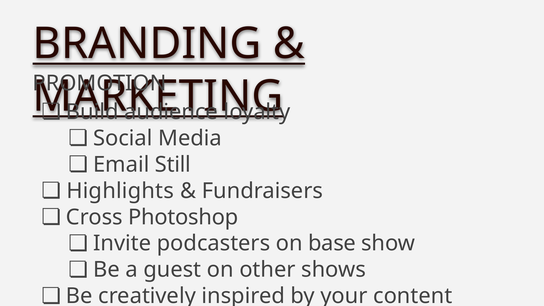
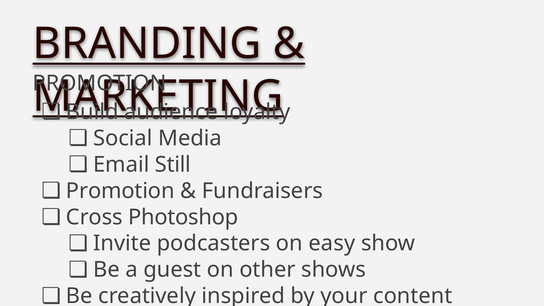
Highlights: Highlights -> Promotion (120, 191)
base: base -> easy (332, 243)
